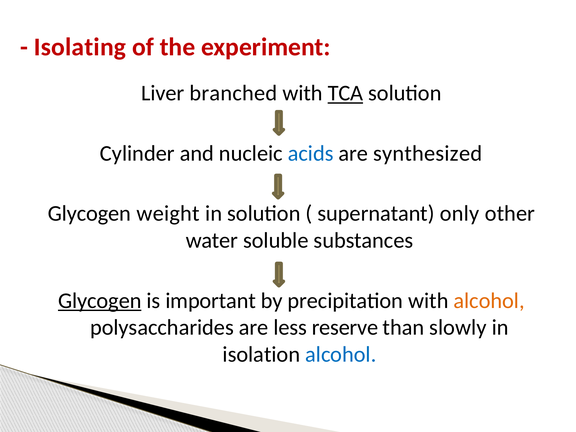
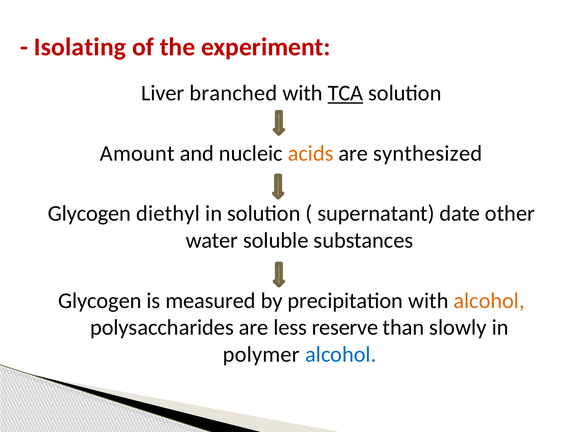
Cylinder: Cylinder -> Amount (137, 153)
acids colour: blue -> orange (311, 153)
weight: weight -> diethyl (168, 214)
only: only -> date (460, 214)
Glycogen underline: present -> none (100, 301)
important: important -> measured (211, 301)
isolation: isolation -> polymer (261, 354)
